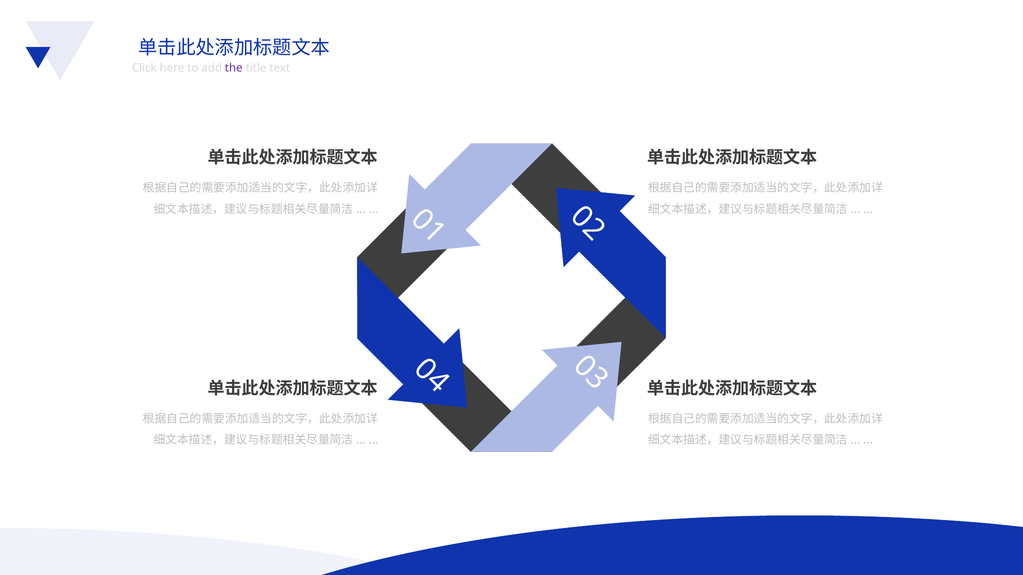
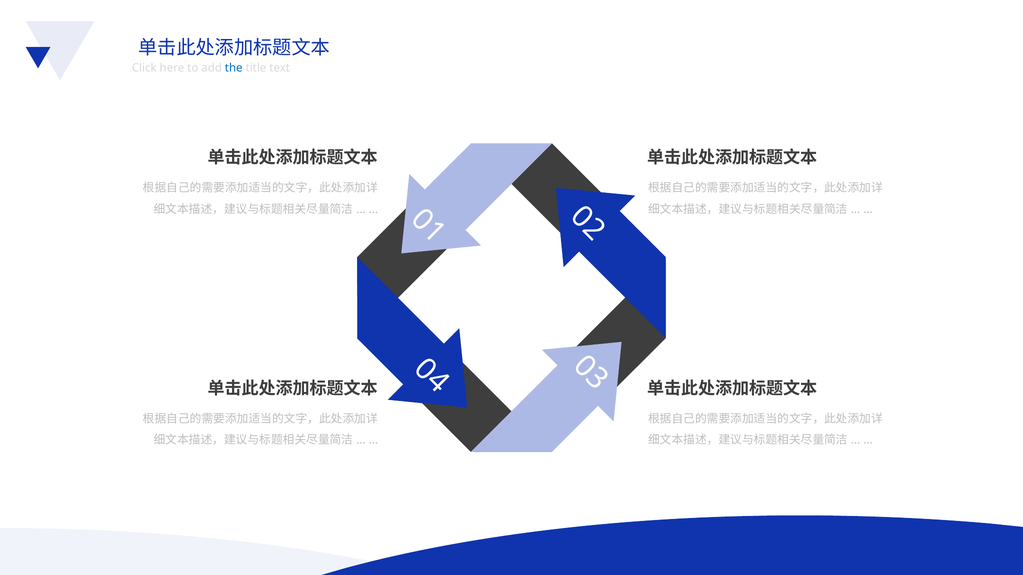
the colour: purple -> blue (234, 68)
